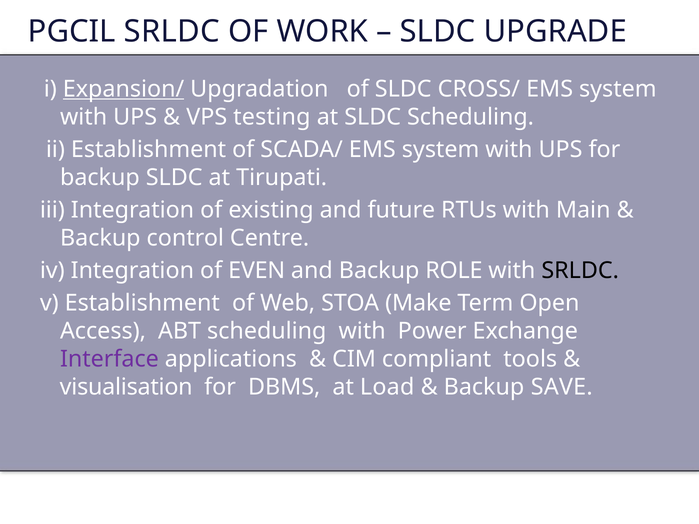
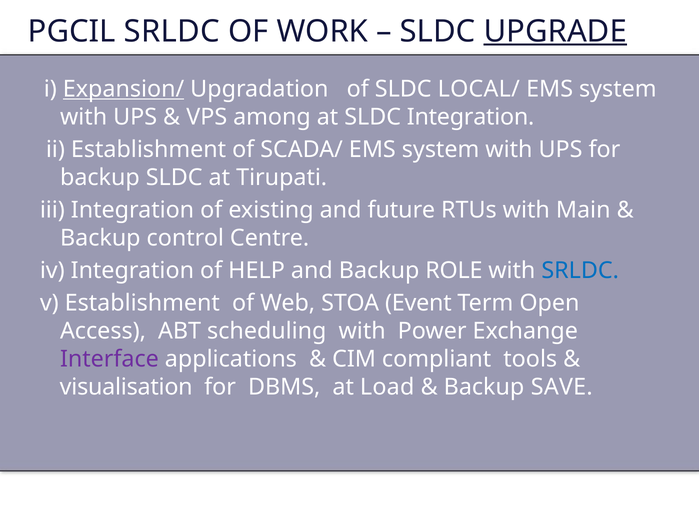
UPGRADE underline: none -> present (555, 31)
CROSS/: CROSS/ -> LOCAL/ (479, 89)
testing: testing -> among (272, 117)
SLDC Scheduling: Scheduling -> Integration (471, 117)
EVEN: EVEN -> HELP (257, 271)
SRLDC colour: black -> blue (580, 271)
Make: Make -> Event (418, 303)
